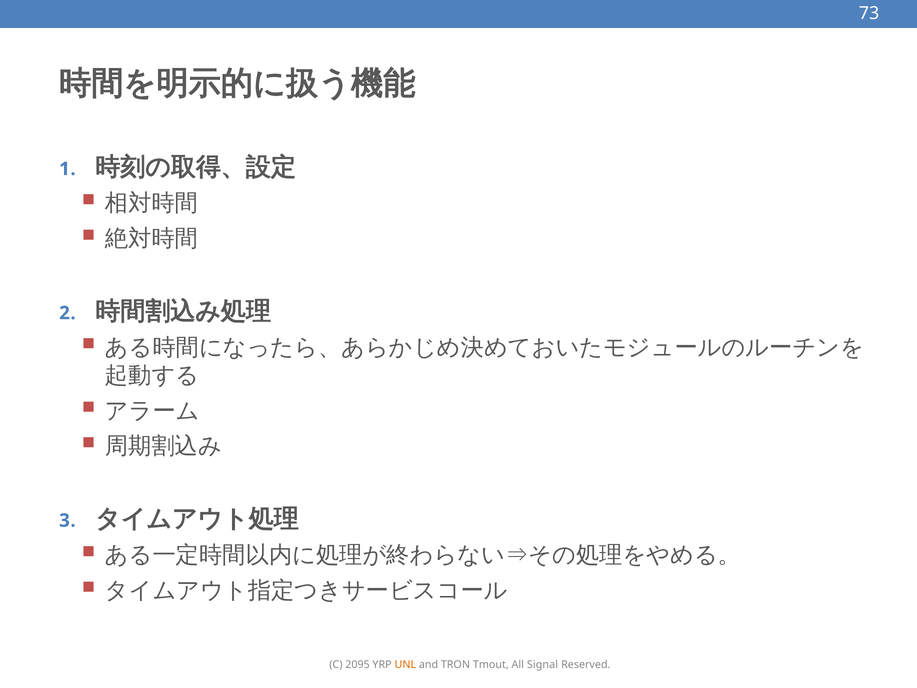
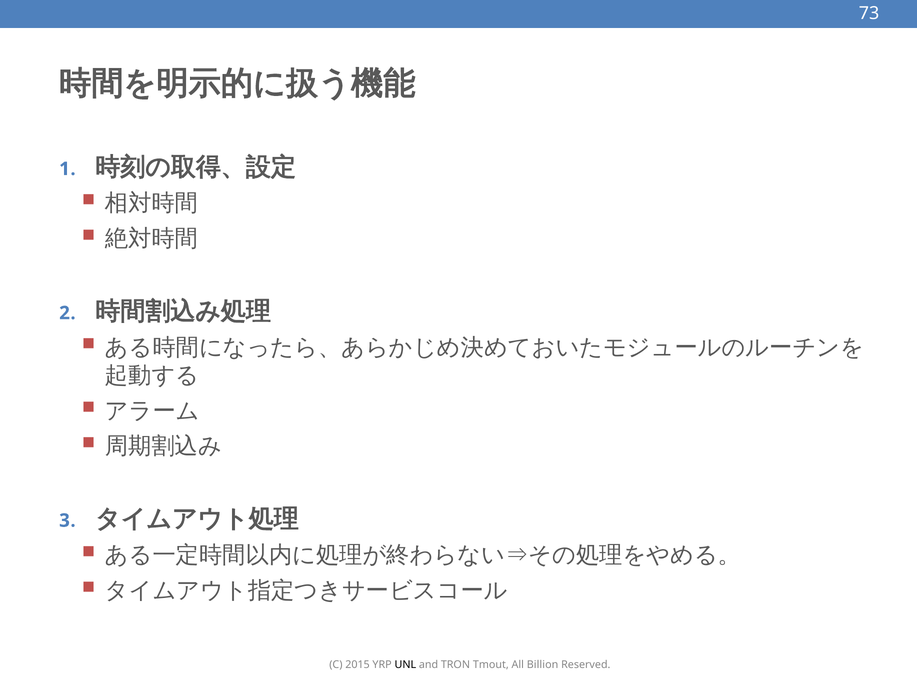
2095: 2095 -> 2015 (358, 665)
UNL colour: orange -> black (405, 665)
Signal: Signal -> Billion (543, 665)
